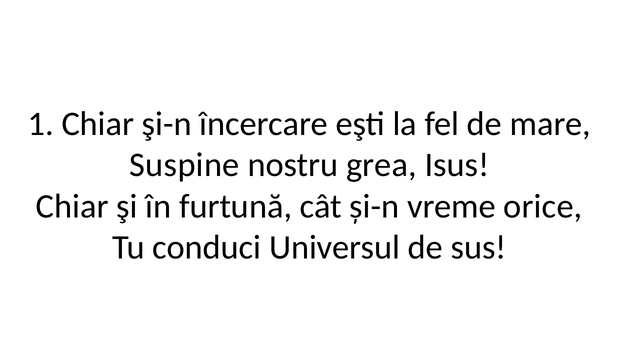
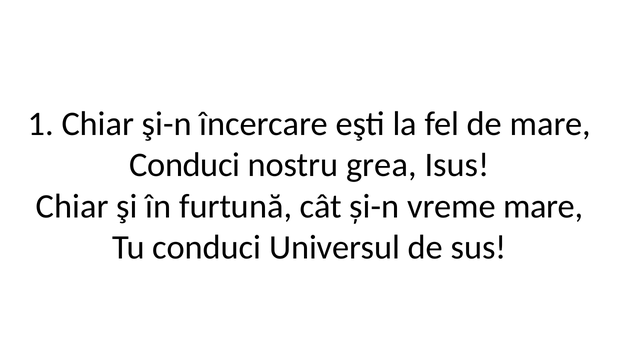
Suspine: Suspine -> Conduci (185, 165)
vreme orice: orice -> mare (543, 206)
